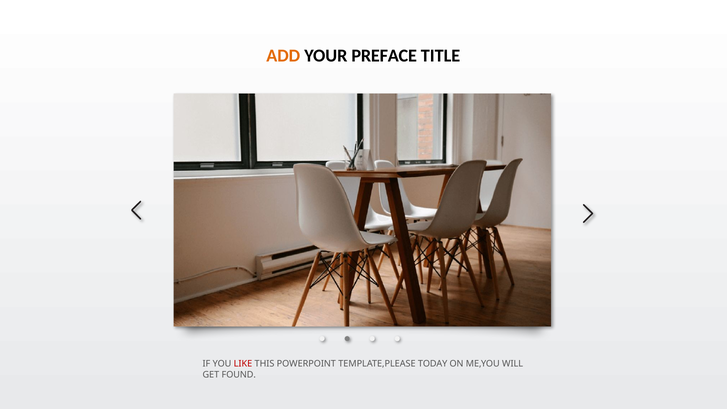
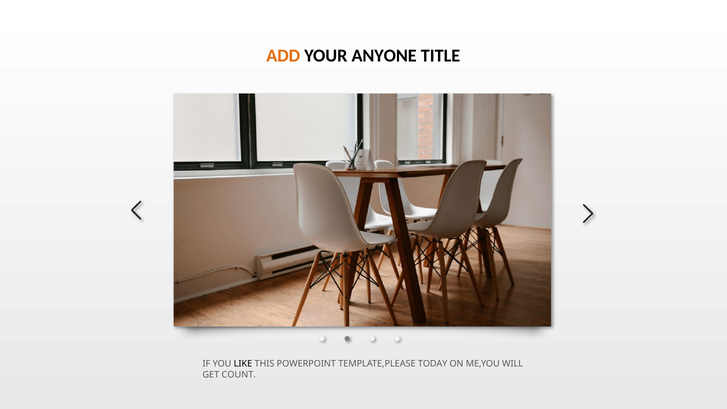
PREFACE: PREFACE -> ANYONE (384, 56)
LIKE colour: red -> black (243, 364)
FOUND: FOUND -> COUNT (239, 375)
